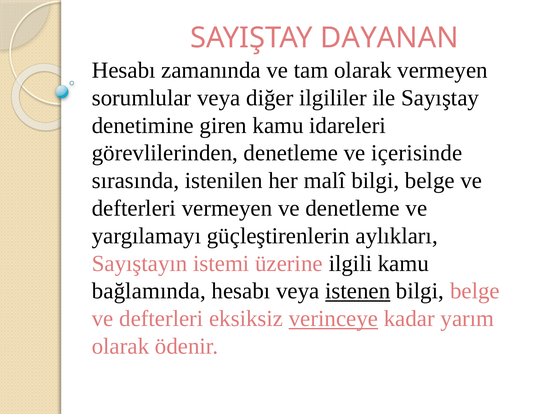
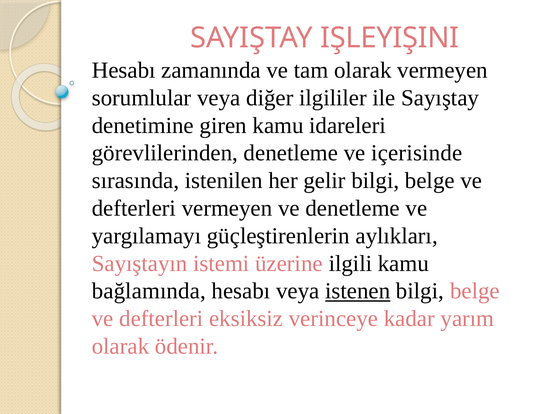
DAYANAN: DAYANAN -> IŞLEYIŞINI (390, 38)
malî: malî -> gelir (325, 181)
verinceye underline: present -> none (333, 319)
